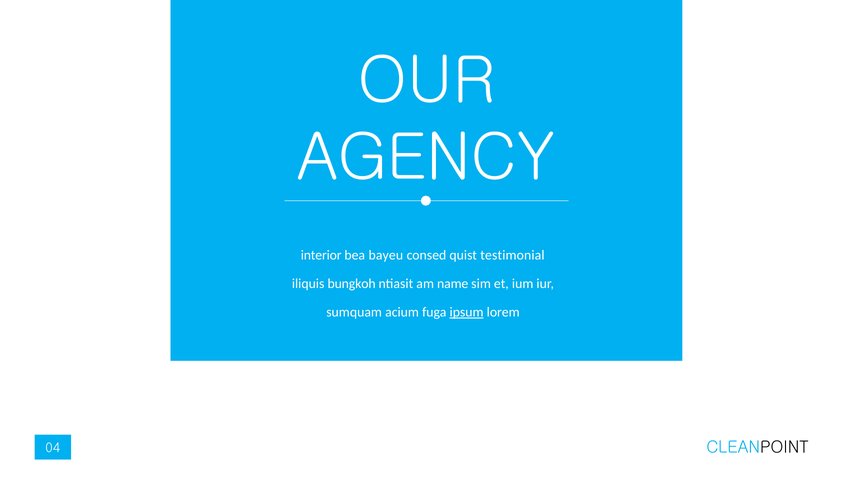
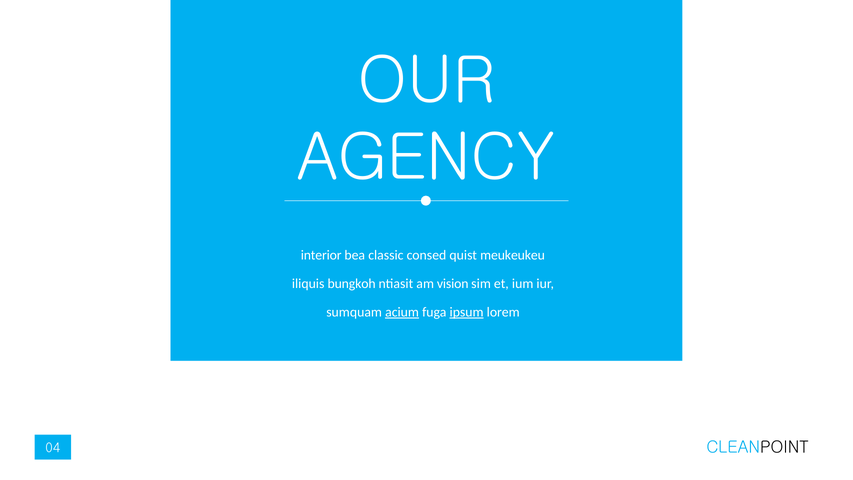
bayeu: bayeu -> classic (386, 255)
testimonial: testimonial -> meukeukeu (513, 255)
name: name -> vision (453, 284)
acium underline: none -> present (402, 312)
